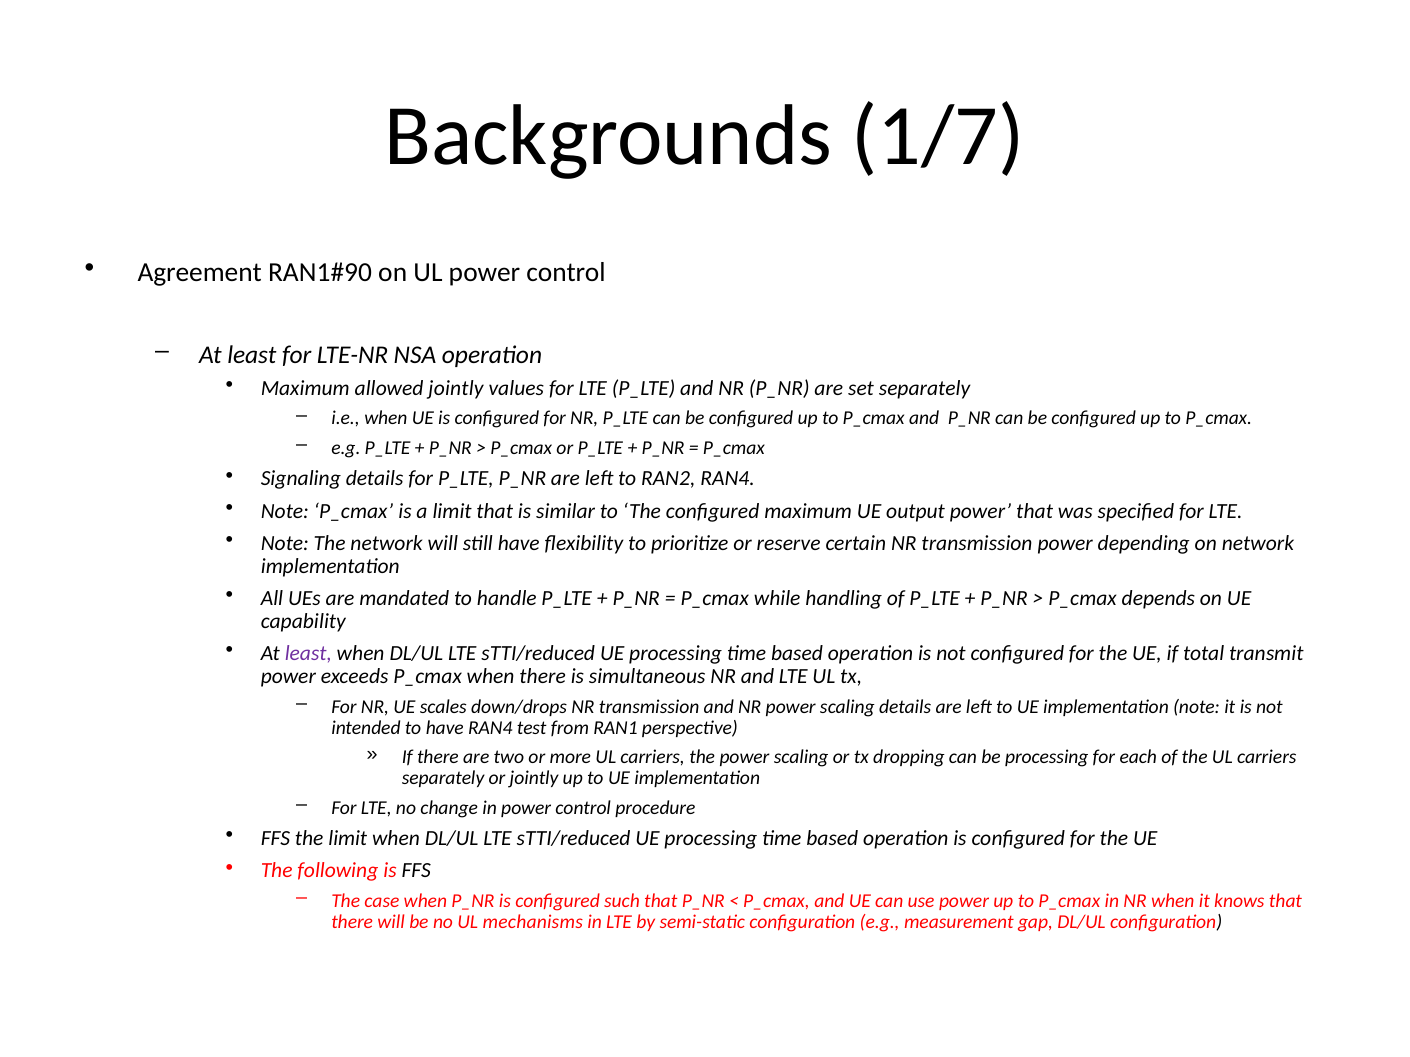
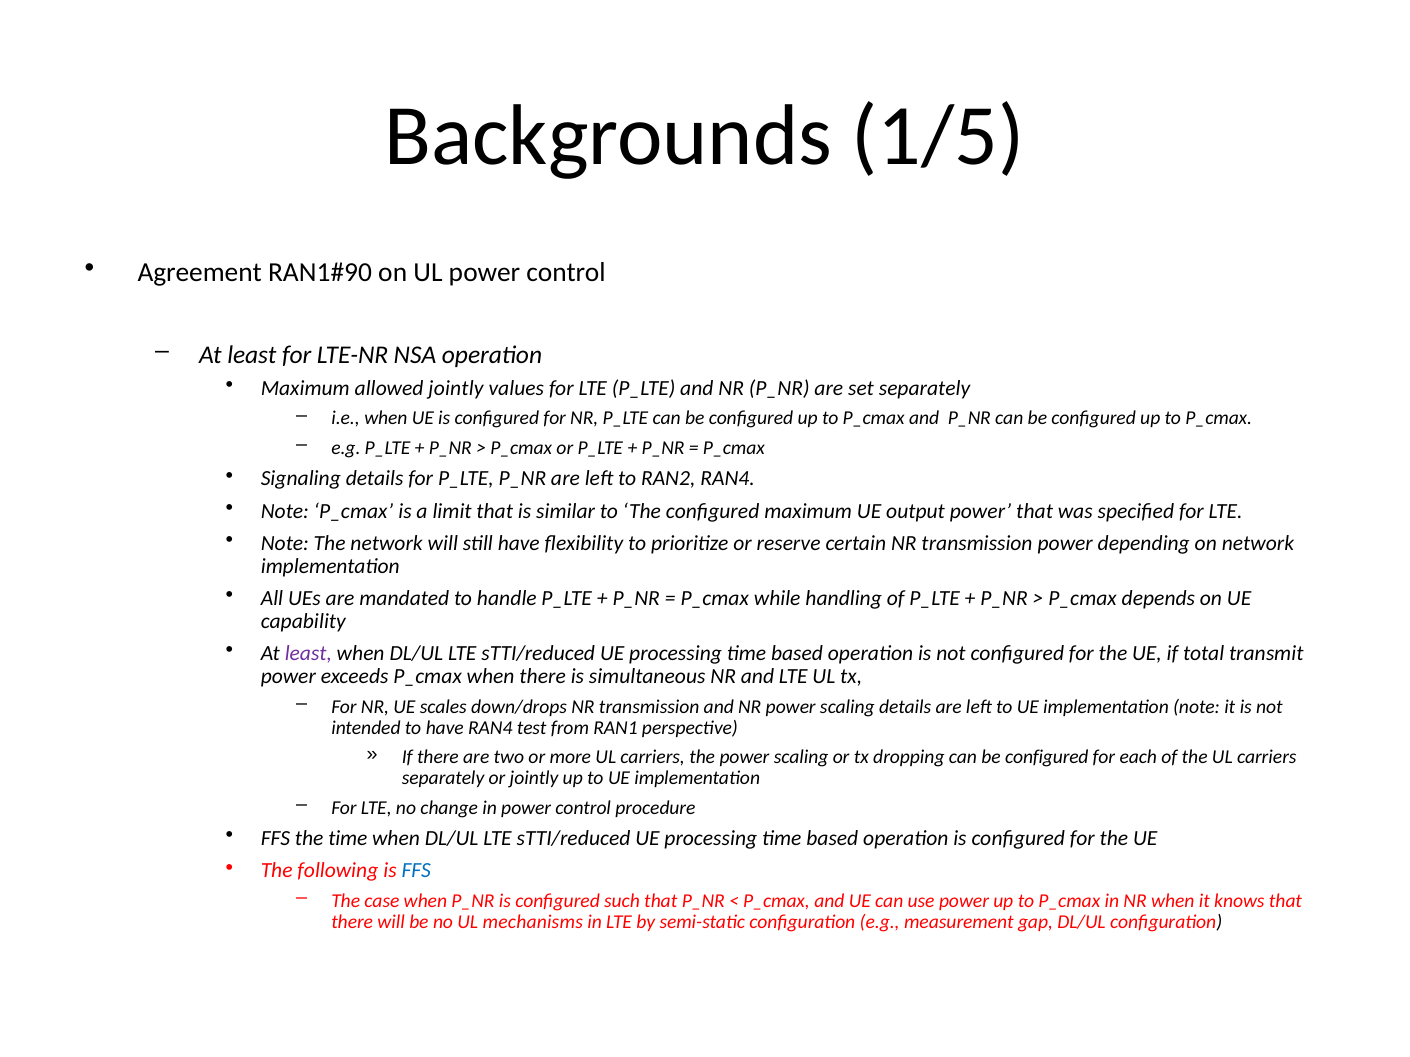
1/7: 1/7 -> 1/5 (938, 136)
dropping can be processing: processing -> configured (1047, 757)
the limit: limit -> time (348, 839)
FFS colour: black -> blue (416, 871)
